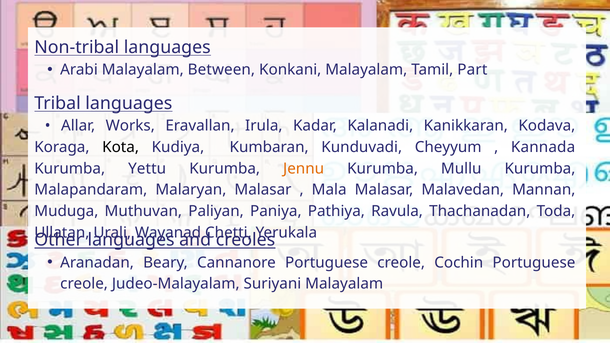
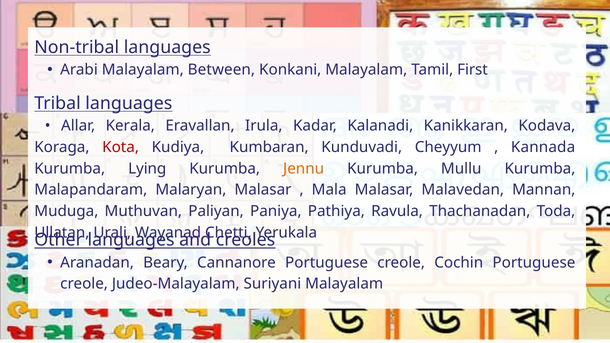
Part: Part -> First (473, 70)
Works: Works -> Kerala (130, 126)
Kota colour: black -> red (121, 147)
Yettu: Yettu -> Lying (147, 169)
